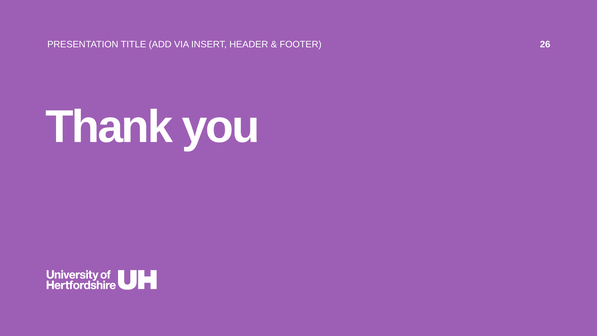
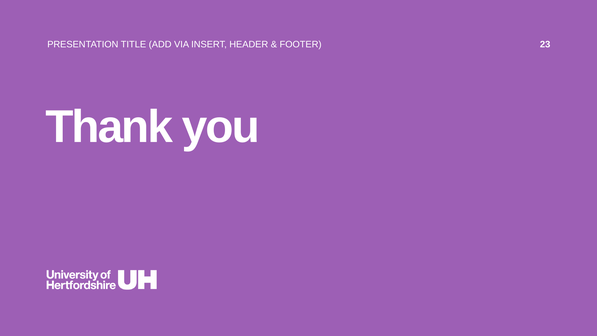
26: 26 -> 23 (545, 44)
